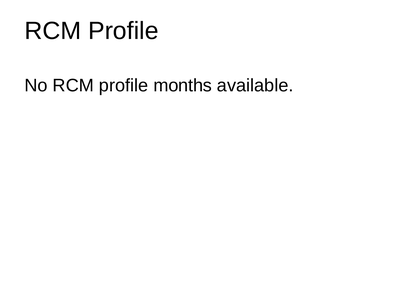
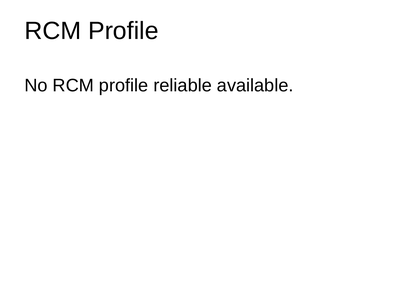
months: months -> reliable (183, 86)
